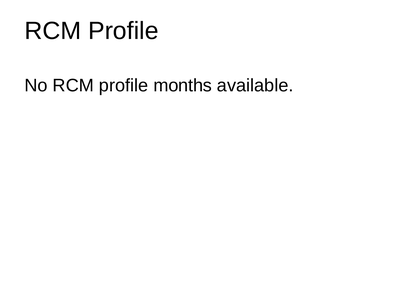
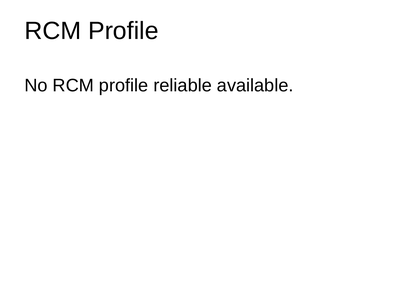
months: months -> reliable (183, 86)
